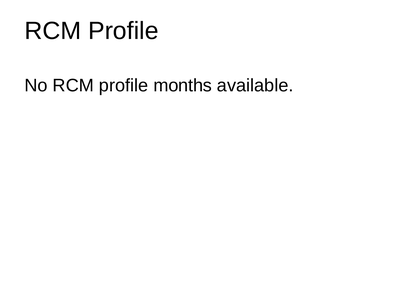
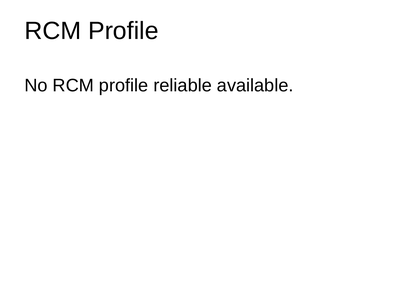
months: months -> reliable (183, 86)
